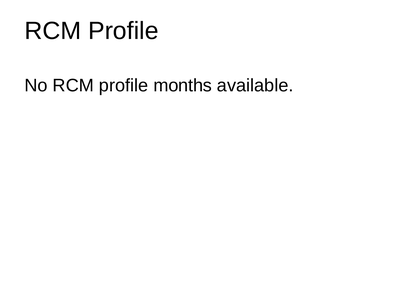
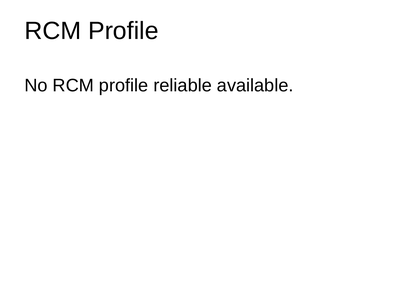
months: months -> reliable (183, 86)
